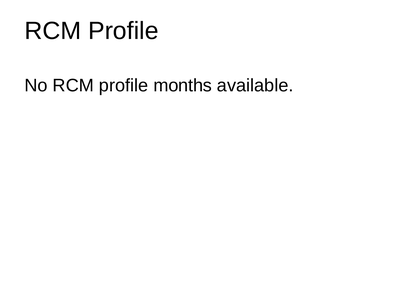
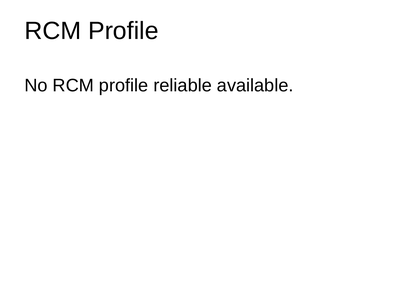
months: months -> reliable (183, 86)
